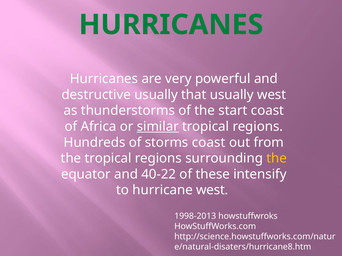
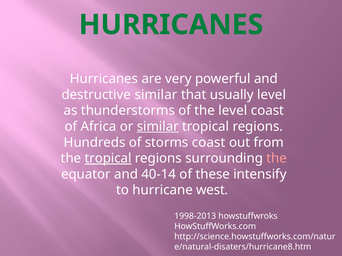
destructive usually: usually -> similar (156, 95)
usually west: west -> level (272, 95)
the start: start -> level (233, 111)
tropical underline: none -> present (108, 159)
the colour: yellow -> pink (277, 159)
40-22: 40-22 -> 40-14 (159, 175)
